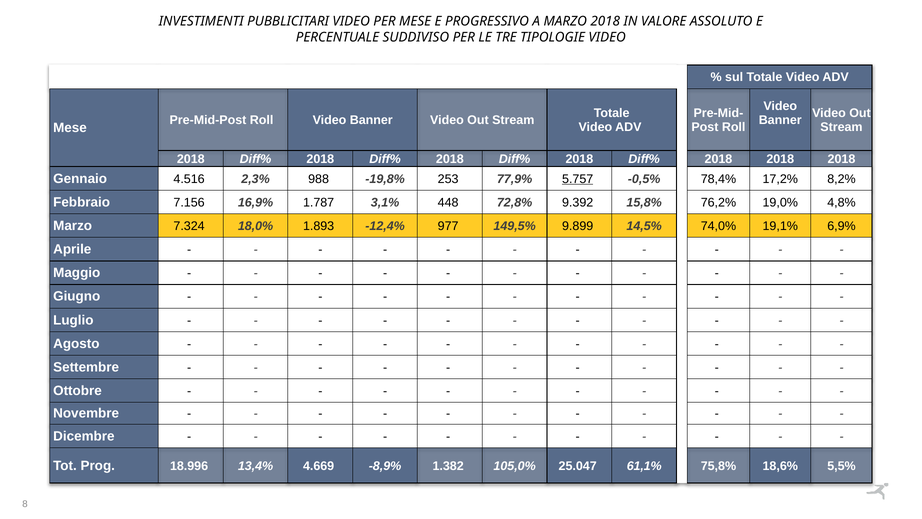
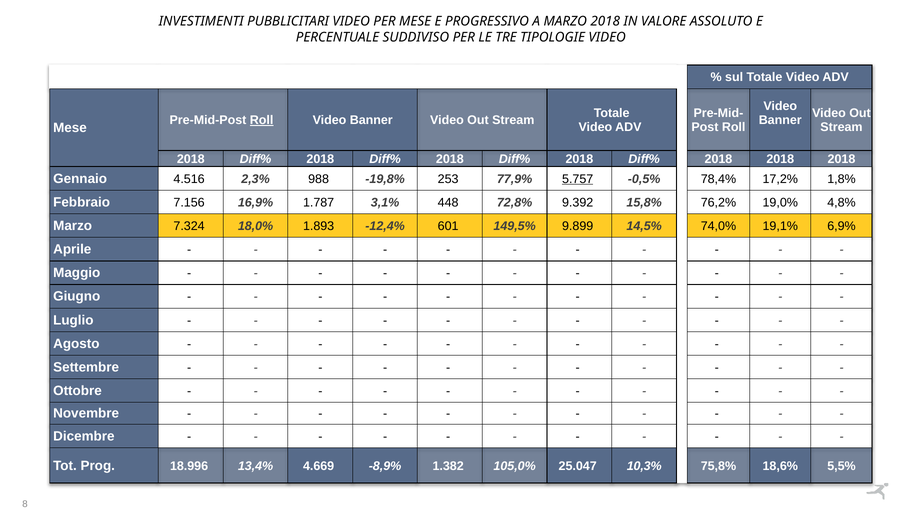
Roll underline: none -> present (262, 120)
8,2%: 8,2% -> 1,8% (841, 179)
977: 977 -> 601 (448, 226)
61,1%: 61,1% -> 10,3% (644, 466)
